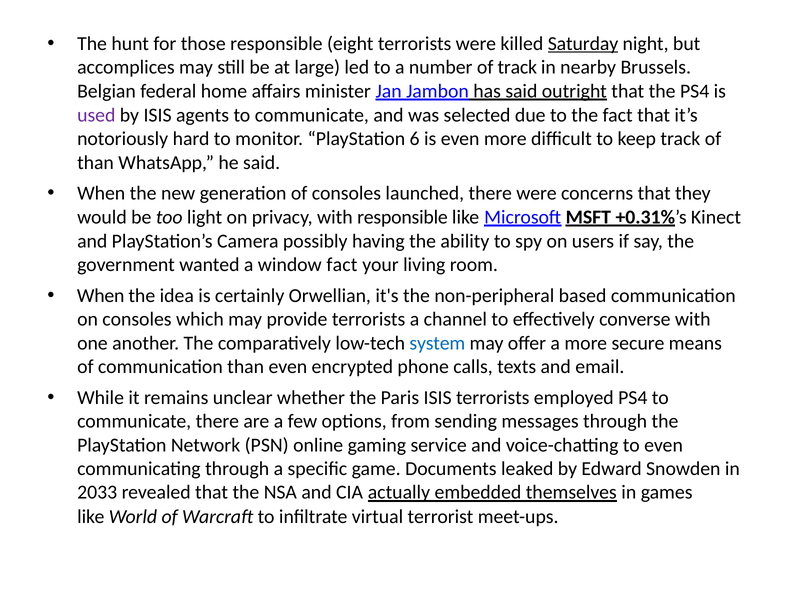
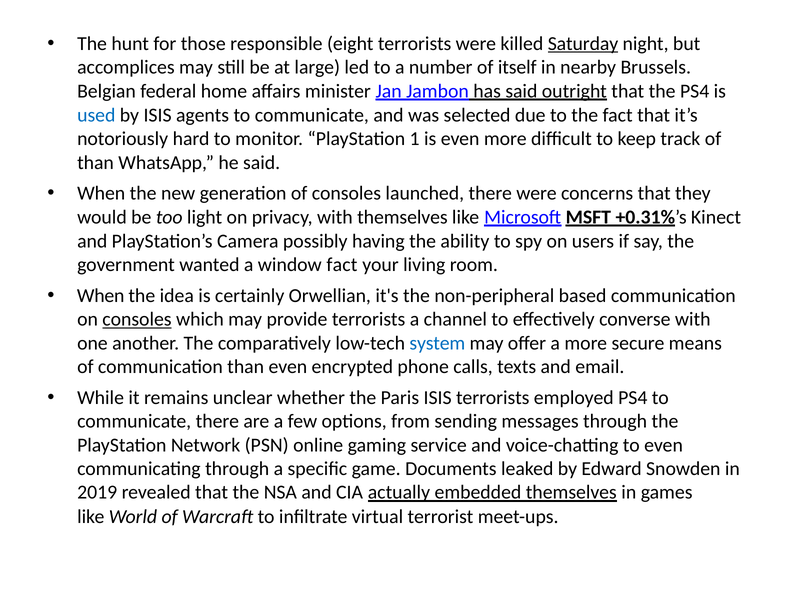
of track: track -> itself (517, 67)
used colour: purple -> blue (96, 115)
6: 6 -> 1 (415, 139)
with responsible: responsible -> themselves (402, 217)
consoles underline: none -> present (137, 319)
2033: 2033 -> 2019 (97, 493)
